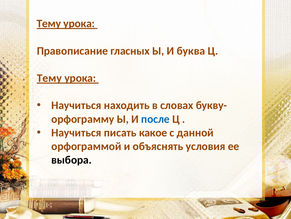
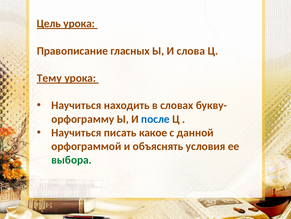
Тему: Тему -> Цель (49, 24)
буква: буква -> слова (191, 51)
выбора colour: black -> green (72, 159)
